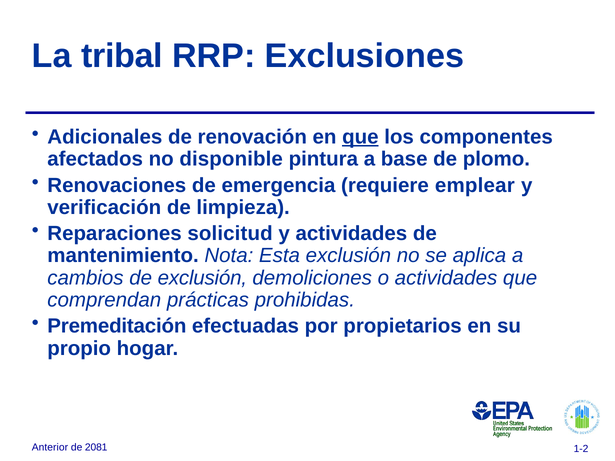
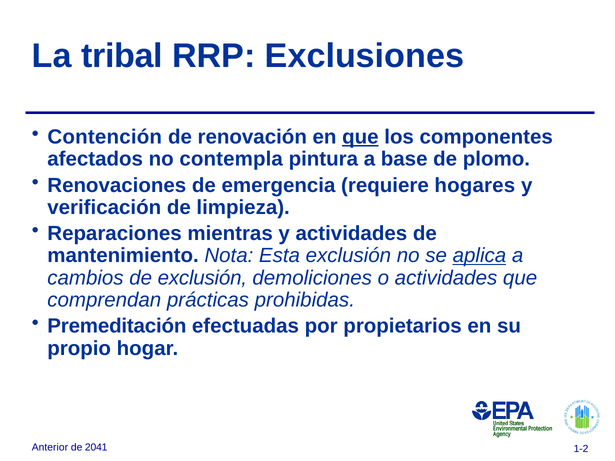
Adicionales: Adicionales -> Contención (105, 137)
disponible: disponible -> contempla (231, 159)
emplear: emplear -> hogares (475, 185)
solicitud: solicitud -> mientras (230, 234)
aplica underline: none -> present (479, 256)
2081: 2081 -> 2041 (96, 448)
